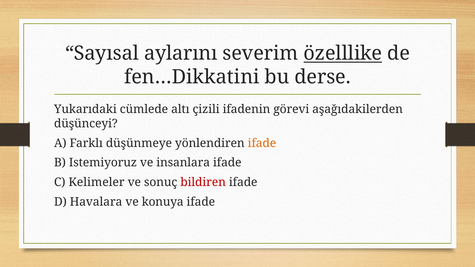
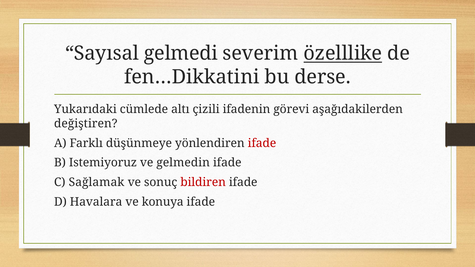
aylarını: aylarını -> gelmedi (181, 53)
düşünceyi: düşünceyi -> değiştiren (86, 124)
ifade colour: orange -> red (262, 143)
insanlara: insanlara -> gelmedin (183, 163)
Kelimeler: Kelimeler -> Sağlamak (97, 182)
